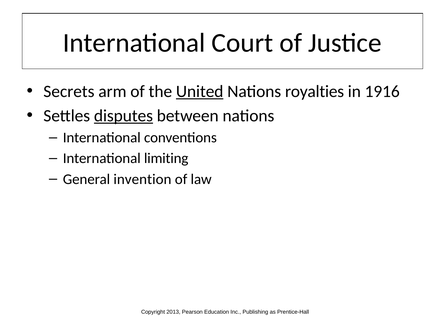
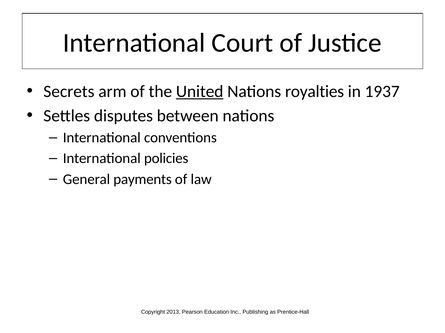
1916: 1916 -> 1937 (382, 92)
disputes underline: present -> none (123, 116)
limiting: limiting -> policies (166, 159)
invention: invention -> payments (143, 180)
